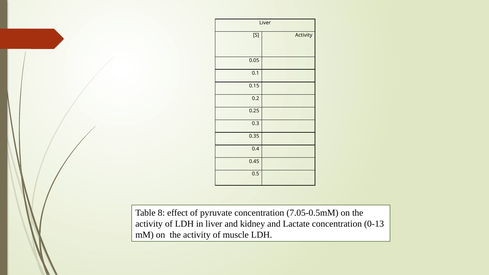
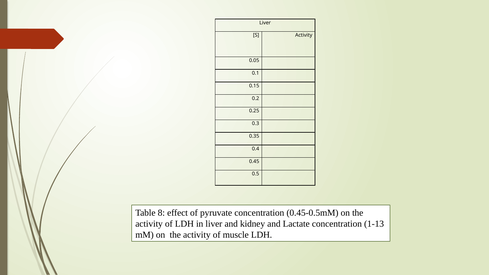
7.05-0.5mM: 7.05-0.5mM -> 0.45-0.5mM (312, 213)
0-13: 0-13 -> 1-13 (374, 224)
